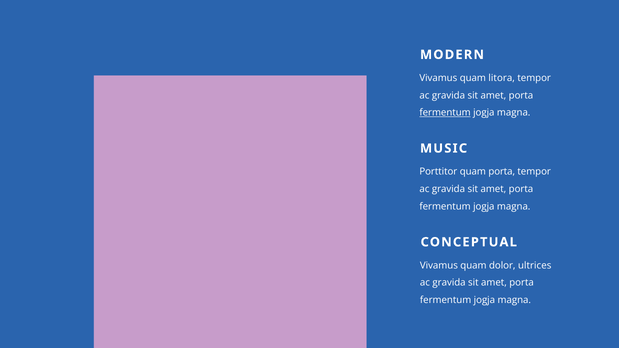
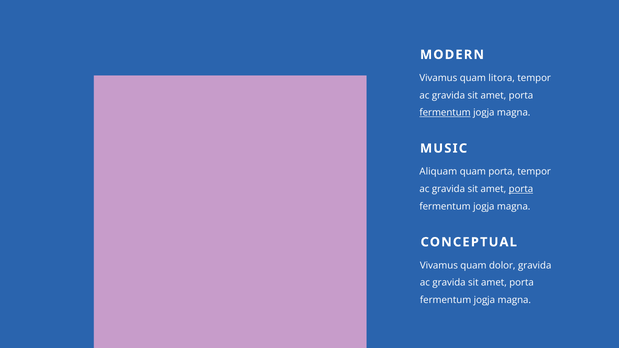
Porttitor: Porttitor -> Aliquam (438, 172)
porta underline: none -> present (521, 189)
dolor ultrices: ultrices -> gravida (535, 266)
